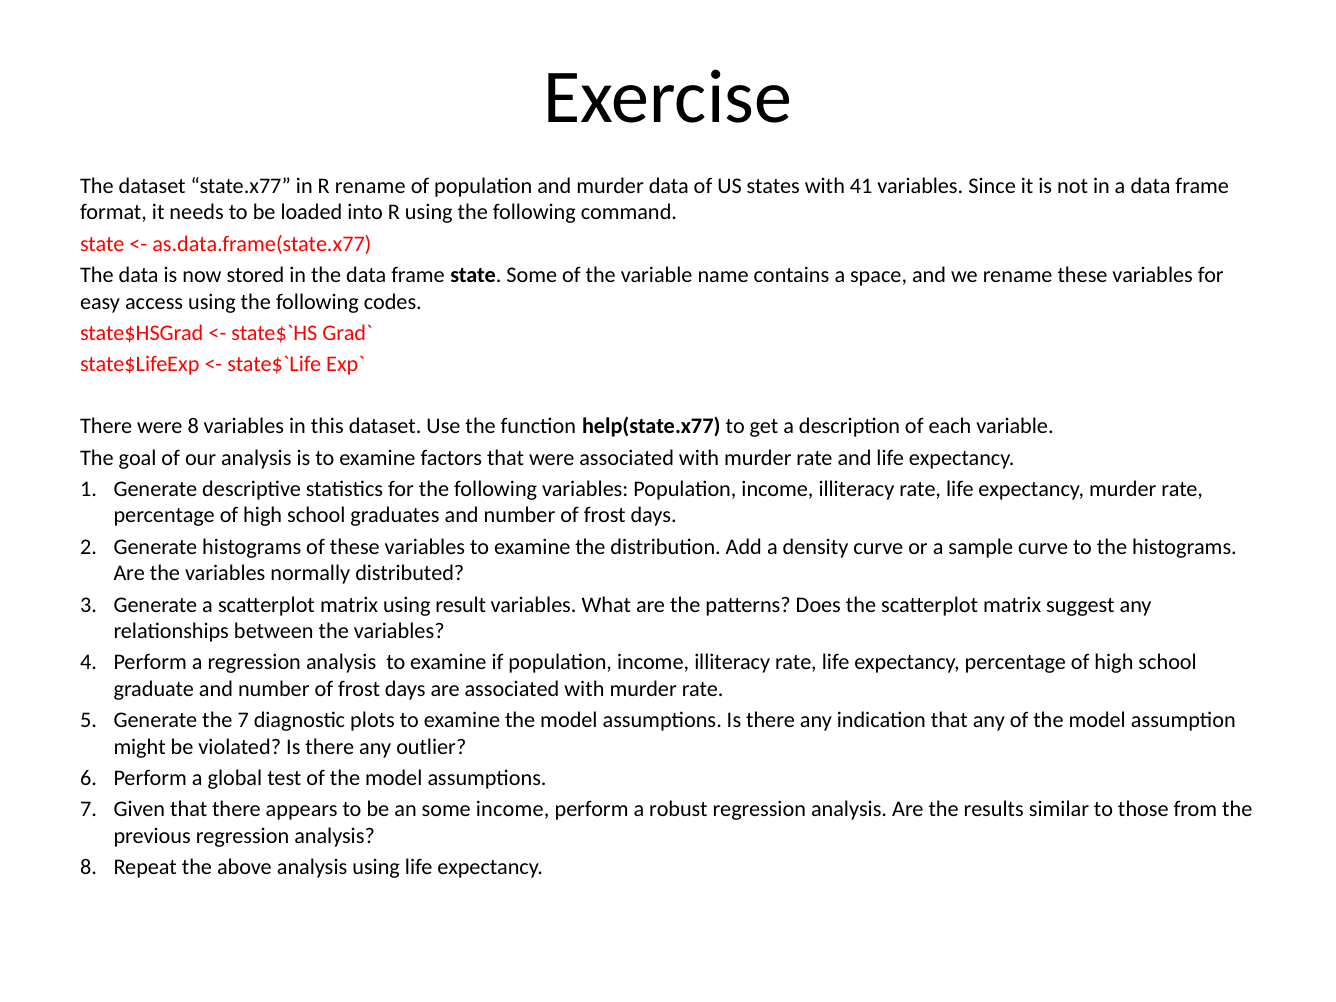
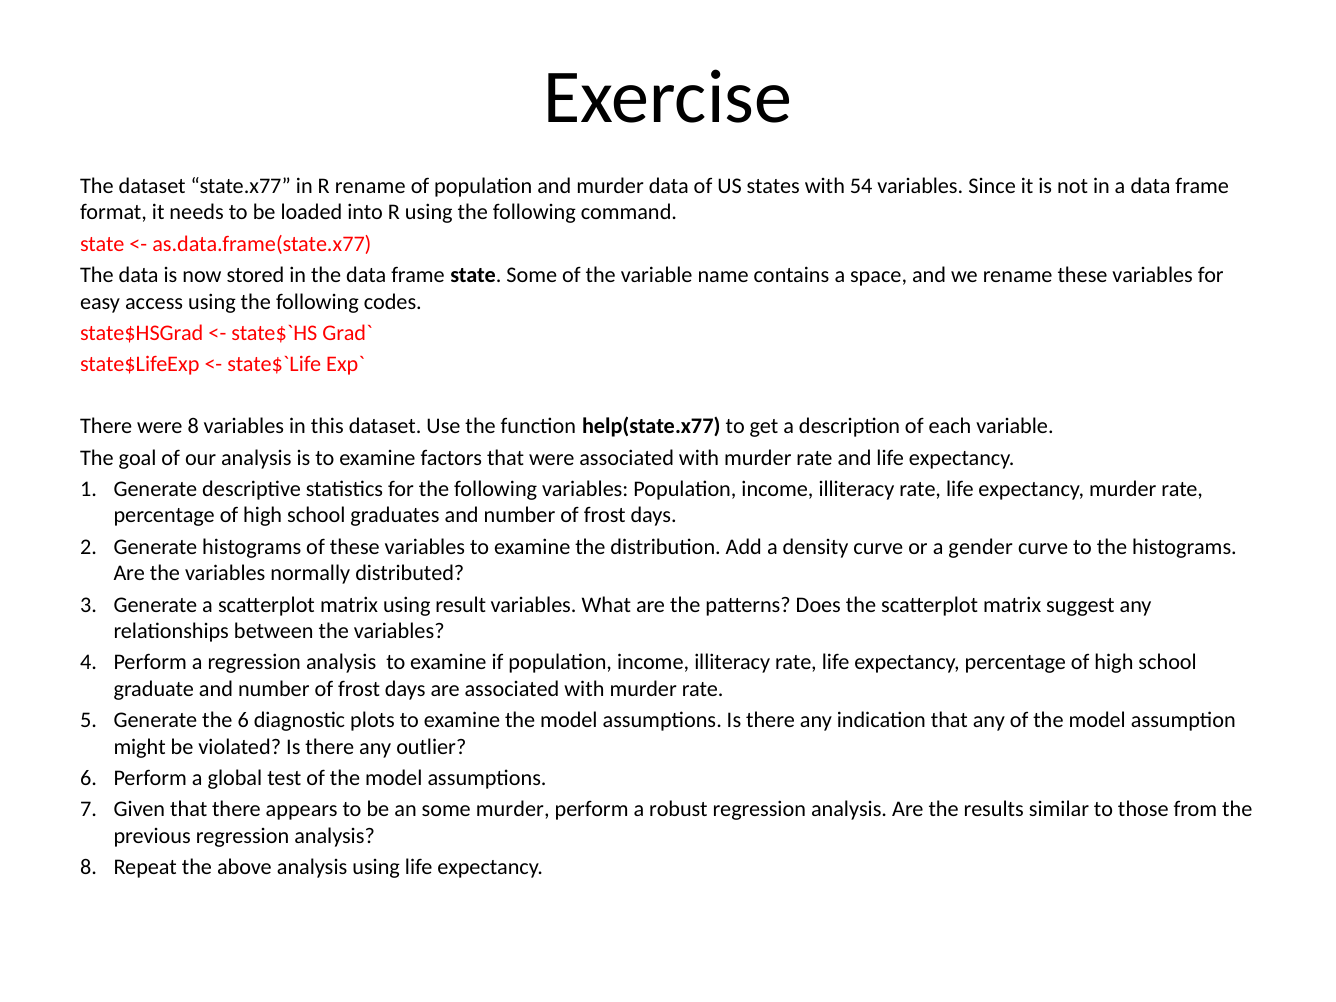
41: 41 -> 54 (861, 186)
sample: sample -> gender (981, 547)
the 7: 7 -> 6 (243, 721)
some income: income -> murder (513, 810)
